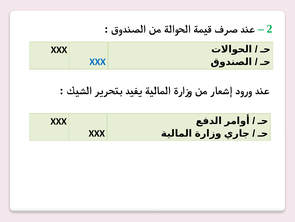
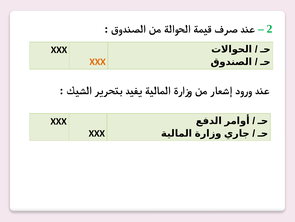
XXX colour: blue -> orange (98, 62)
